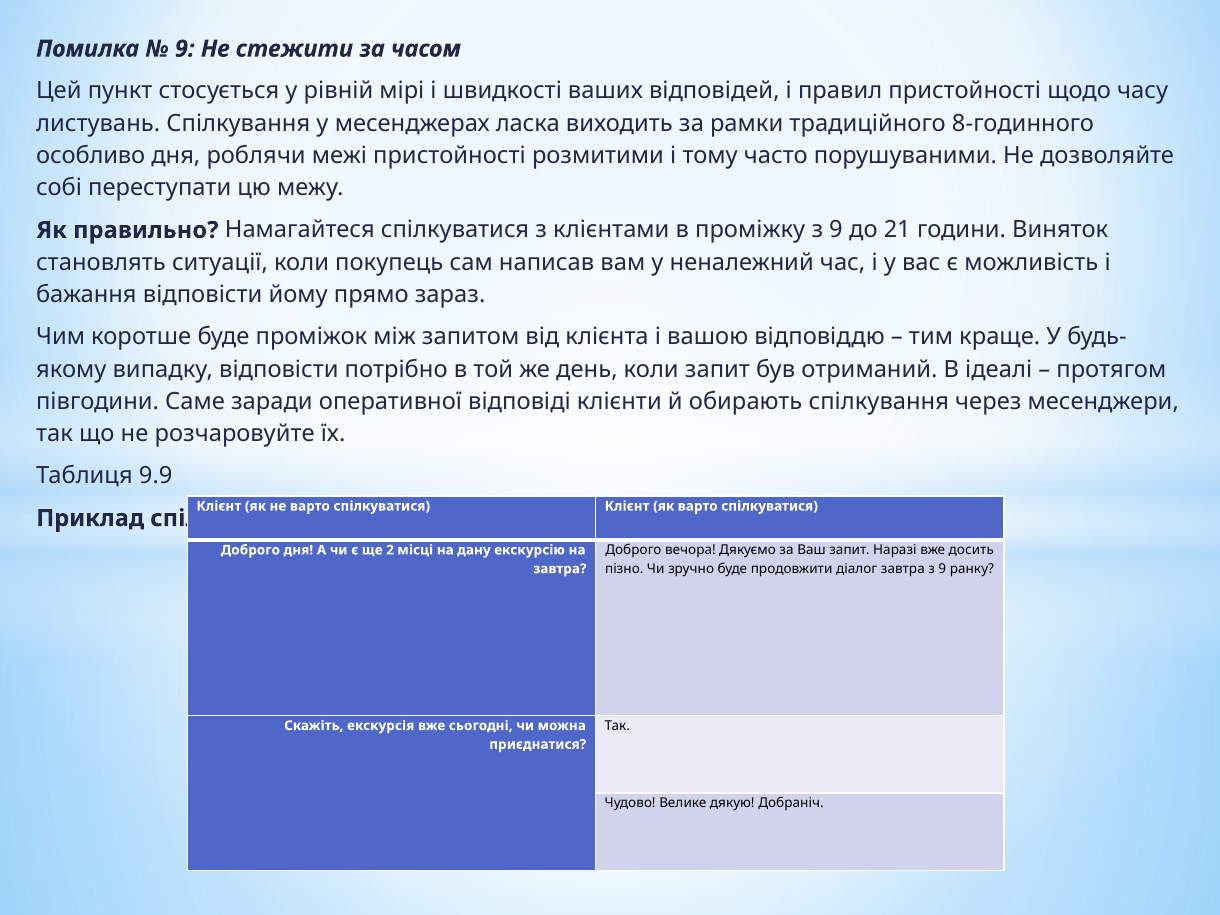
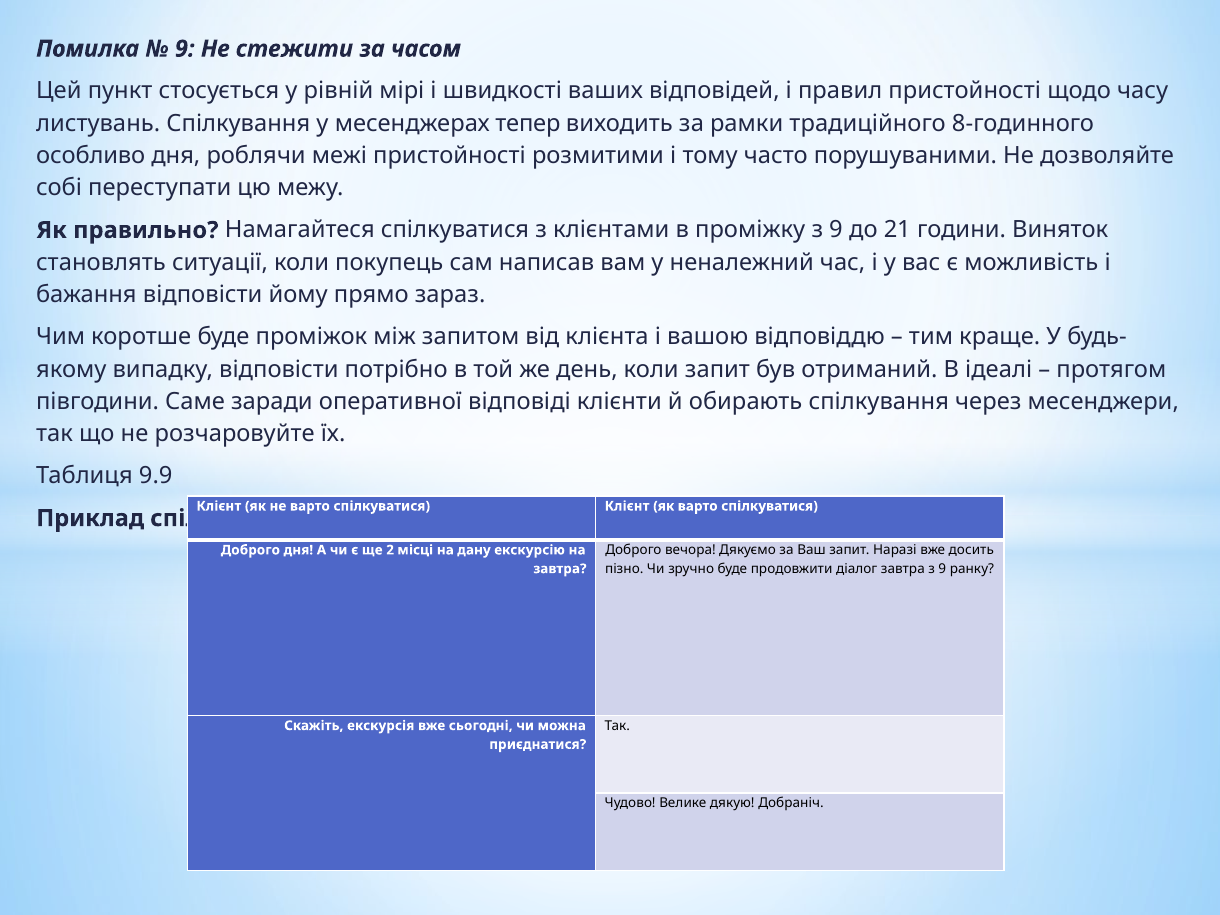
ласка: ласка -> тепер (528, 123)
